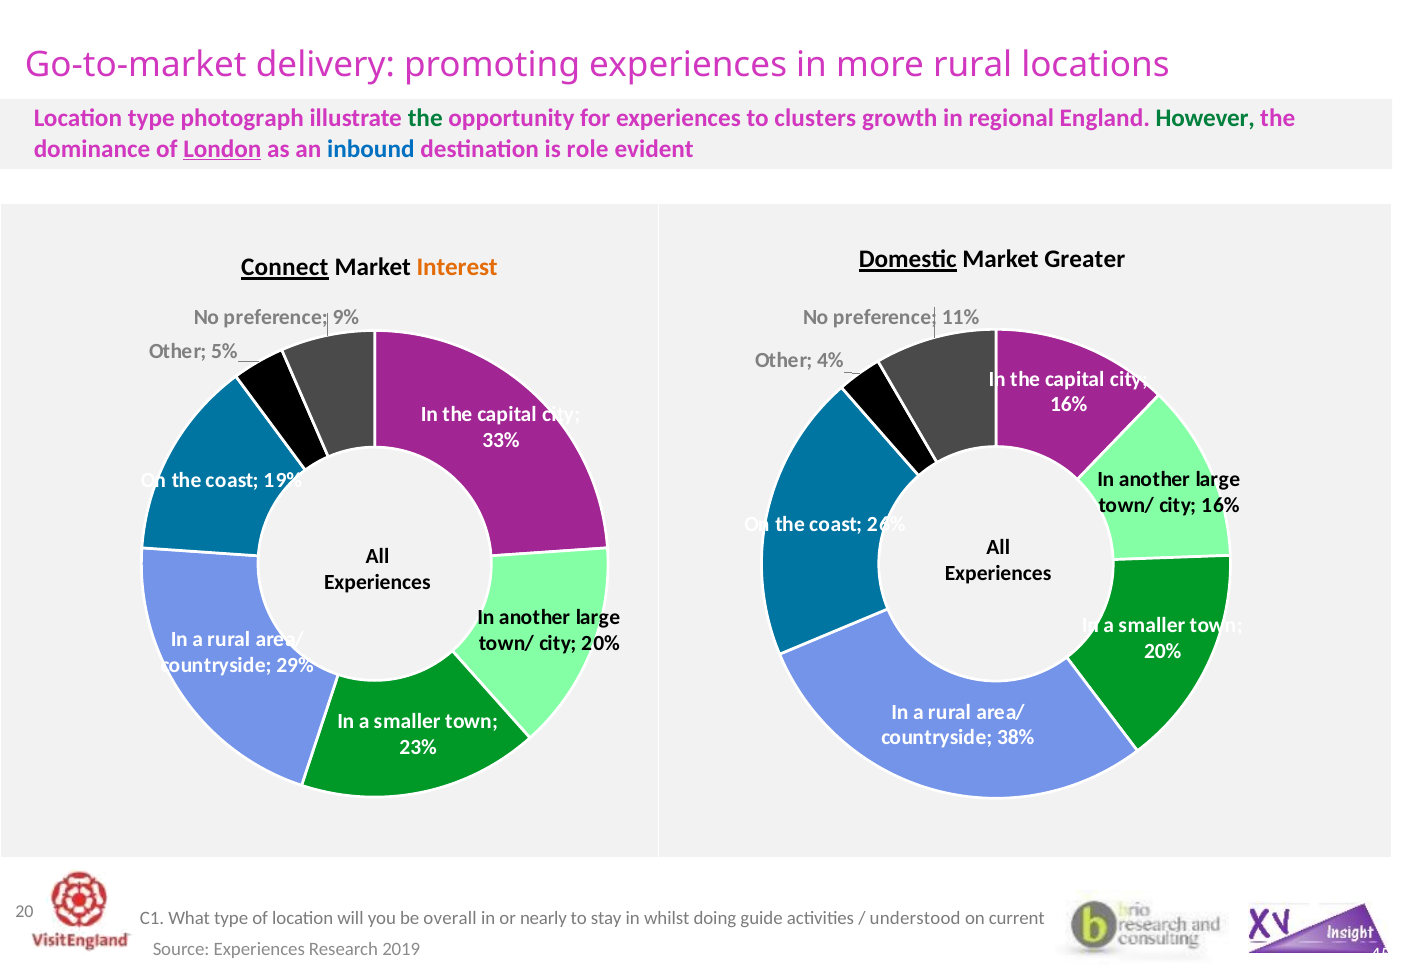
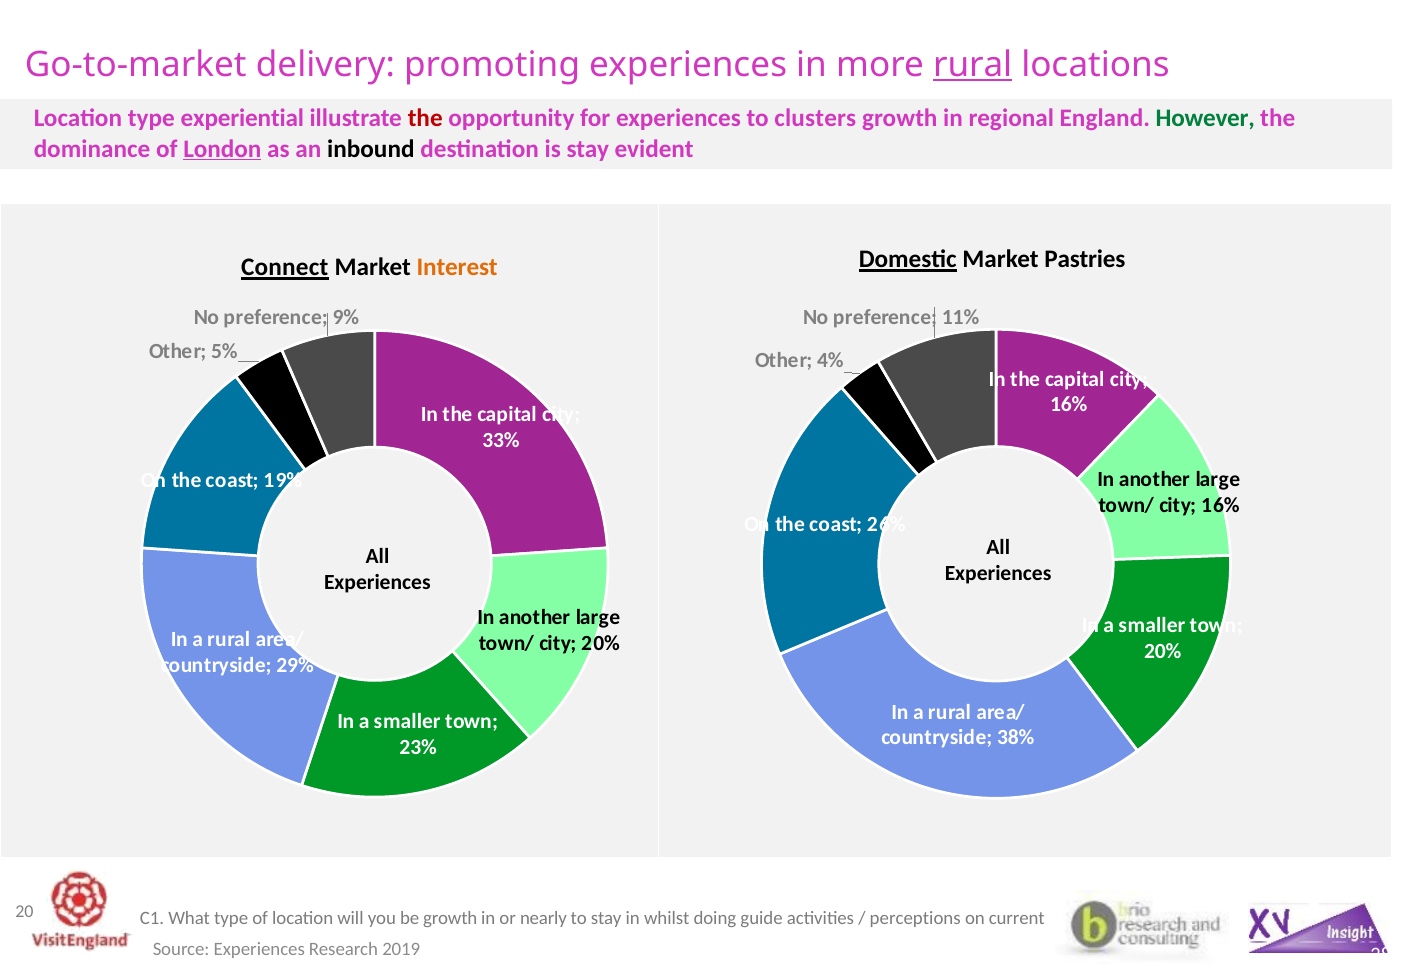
rural underline: none -> present (973, 65)
photograph: photograph -> experiential (242, 119)
the colour: green -> red (425, 119)
inbound colour: blue -> black (371, 149)
is role: role -> stay (588, 149)
Greater: Greater -> Pastries (1085, 260)
be overall: overall -> growth (450, 918)
understood: understood -> perceptions (915, 918)
45: 45 -> 28 (1381, 955)
